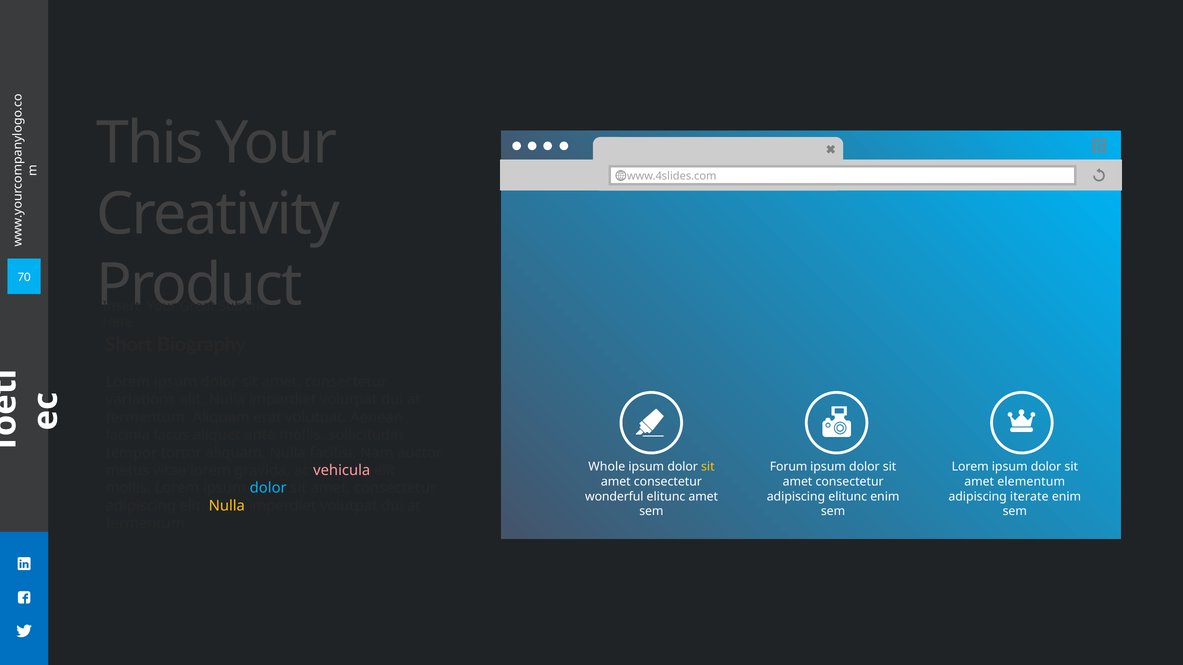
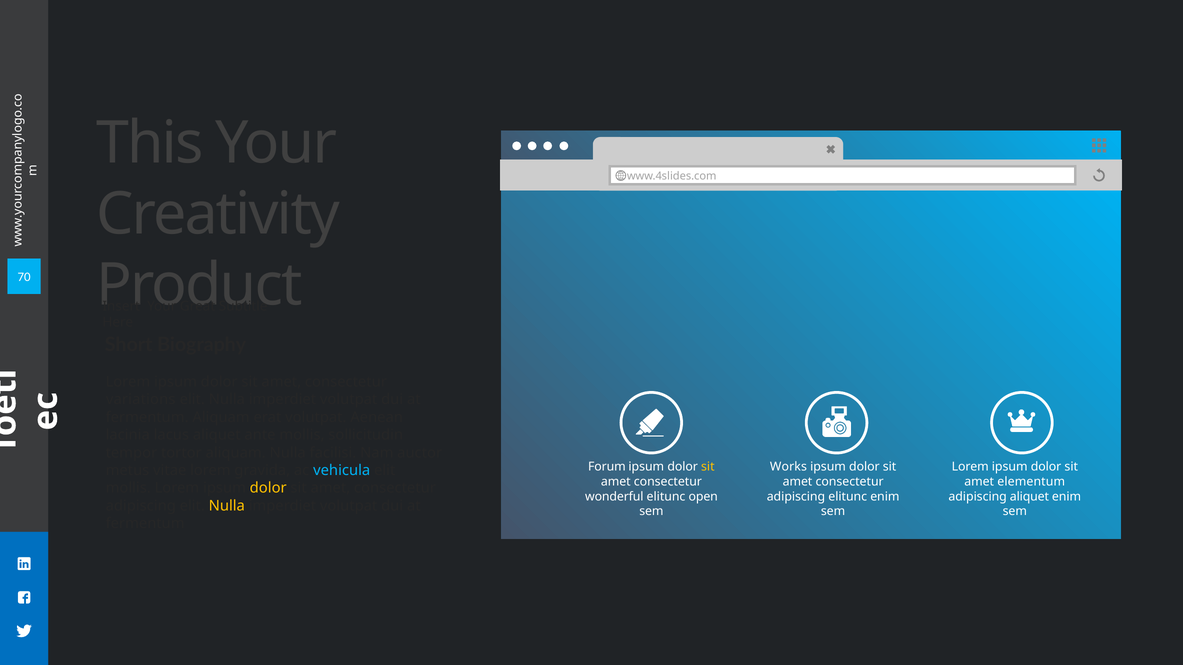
Whole: Whole -> Forum (607, 467)
Forum: Forum -> Works (788, 467)
vehicula colour: pink -> light blue (342, 471)
dolor colour: light blue -> yellow (268, 488)
elitunc amet: amet -> open (703, 497)
adipiscing iterate: iterate -> aliquet (1029, 497)
